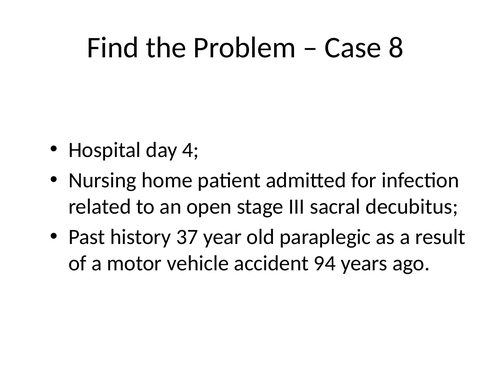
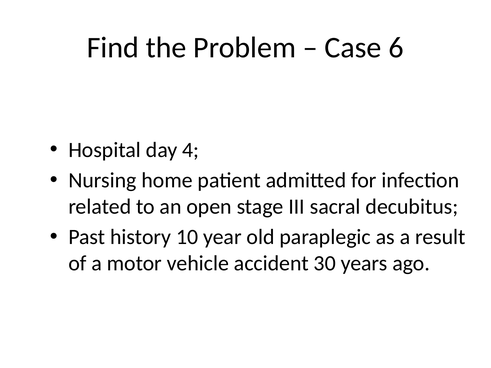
8: 8 -> 6 (396, 48)
37: 37 -> 10 (187, 237)
94: 94 -> 30 (325, 263)
